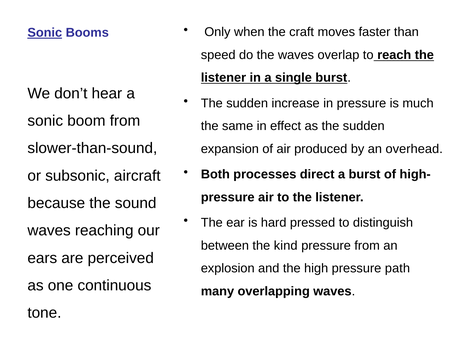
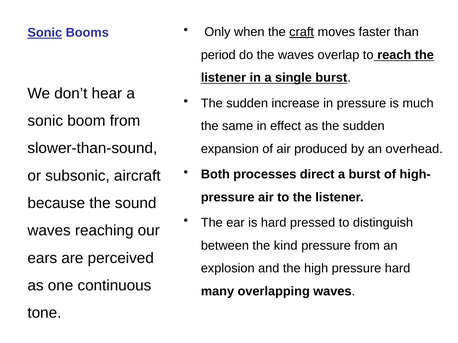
craft underline: none -> present (302, 32)
speed: speed -> period (218, 55)
pressure path: path -> hard (398, 269)
